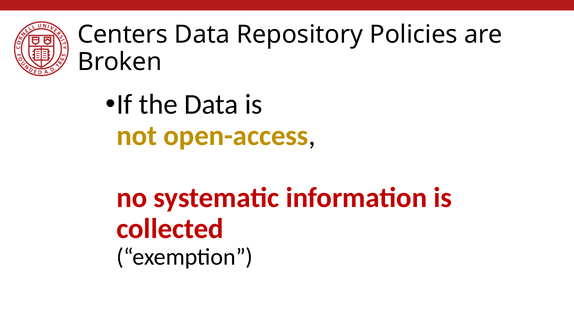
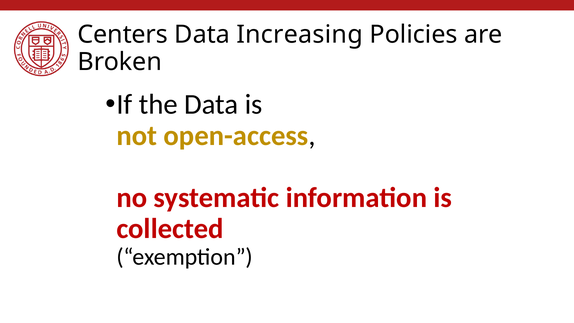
Repository: Repository -> Increasing (300, 35)
